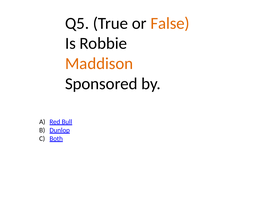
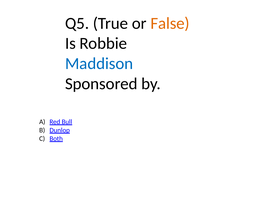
Maddison colour: orange -> blue (99, 64)
